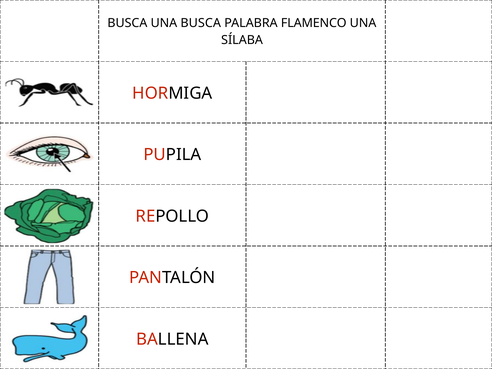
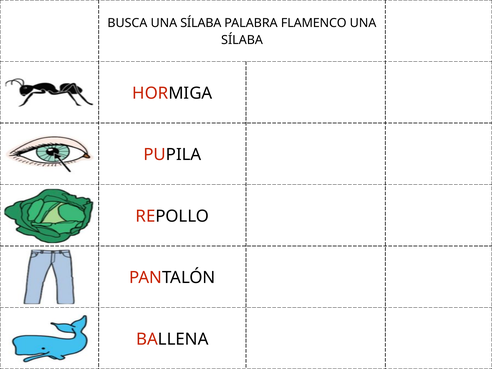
BUSCA UNA BUSCA: BUSCA -> SÍLABA (201, 23)
